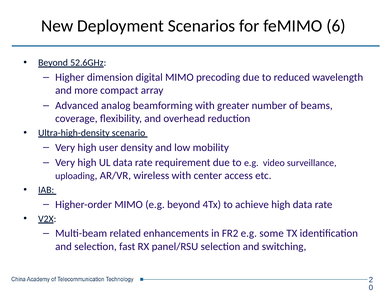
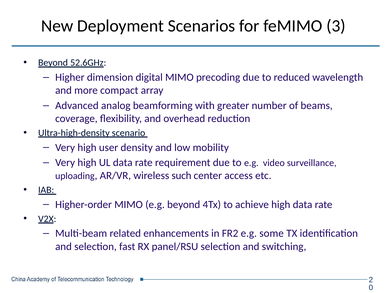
6: 6 -> 3 (336, 26)
wireless with: with -> such (181, 176)
